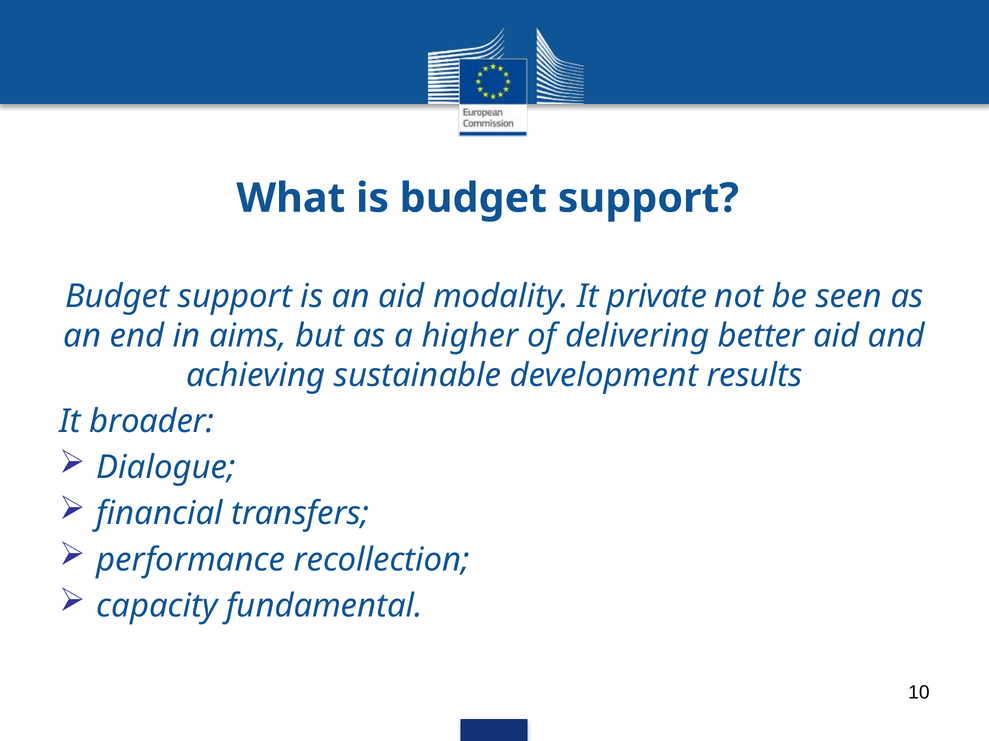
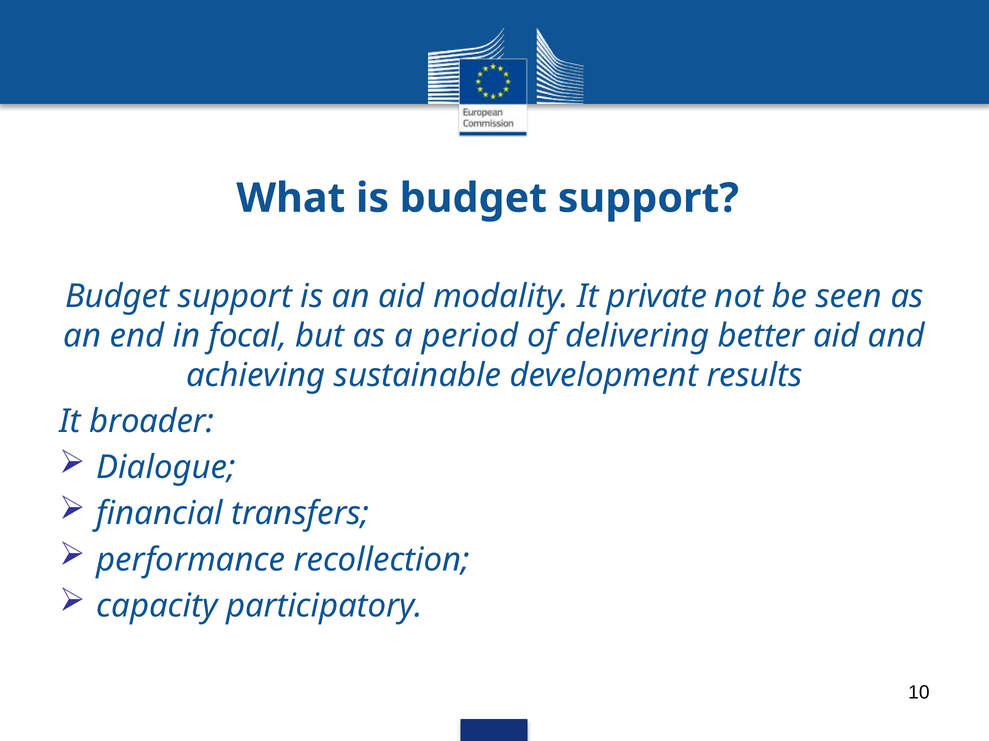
aims: aims -> focal (248, 336)
higher: higher -> period (470, 336)
fundamental: fundamental -> participatory (324, 606)
